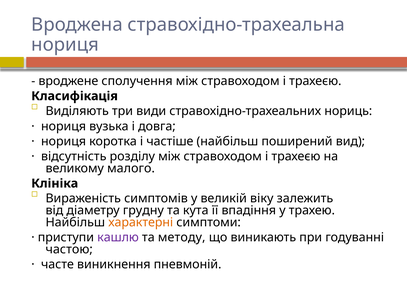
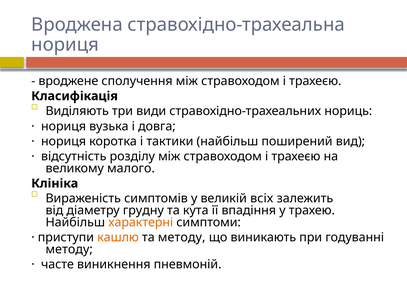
частіше: частіше -> тактики (170, 141)
віку: віку -> всіх (262, 199)
кашлю colour: purple -> orange (118, 238)
частою: частою -> методу (69, 250)
